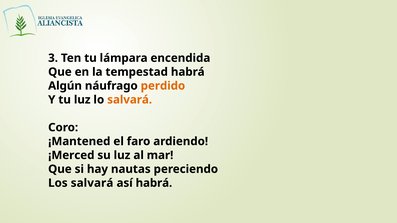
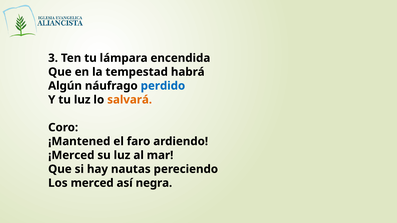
perdido colour: orange -> blue (163, 86)
Los salvará: salvará -> merced (92, 183)
así habrá: habrá -> negra (154, 183)
